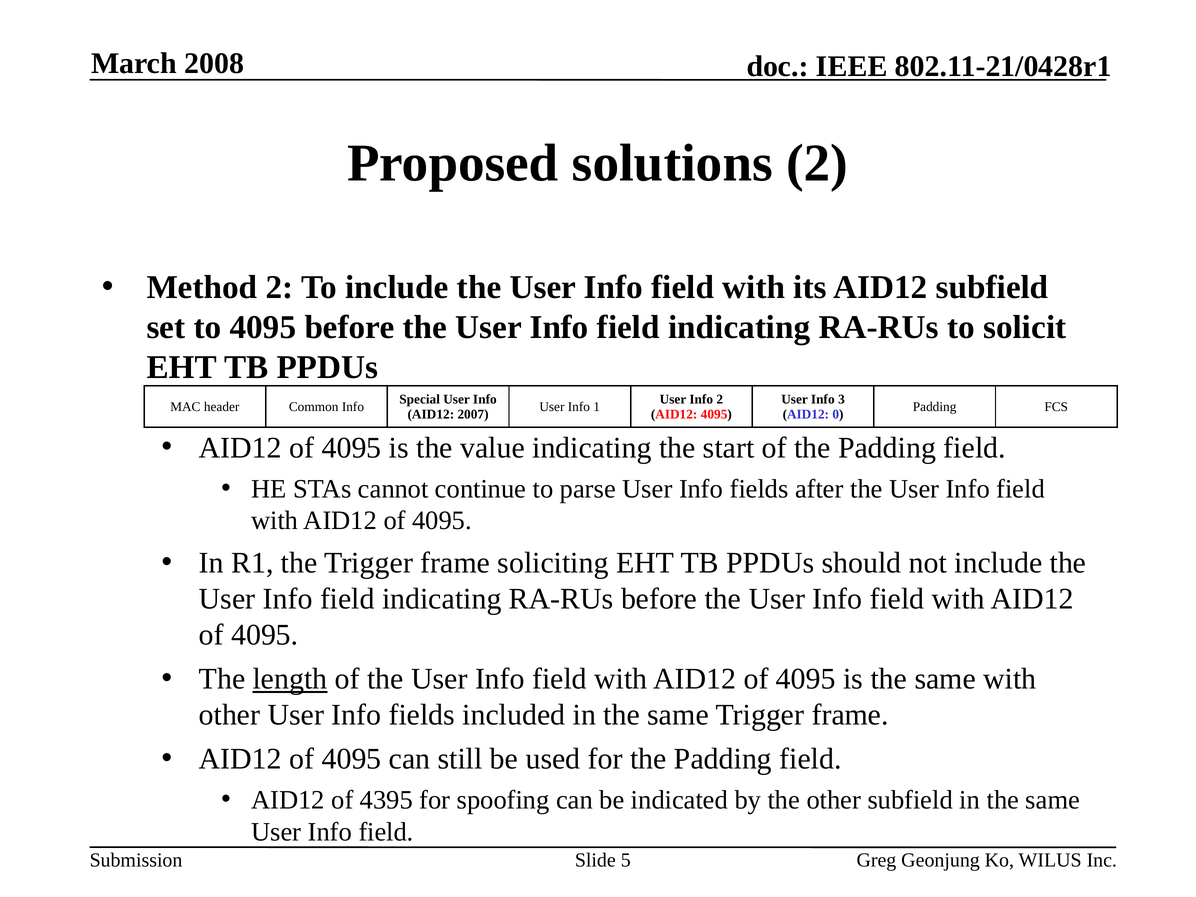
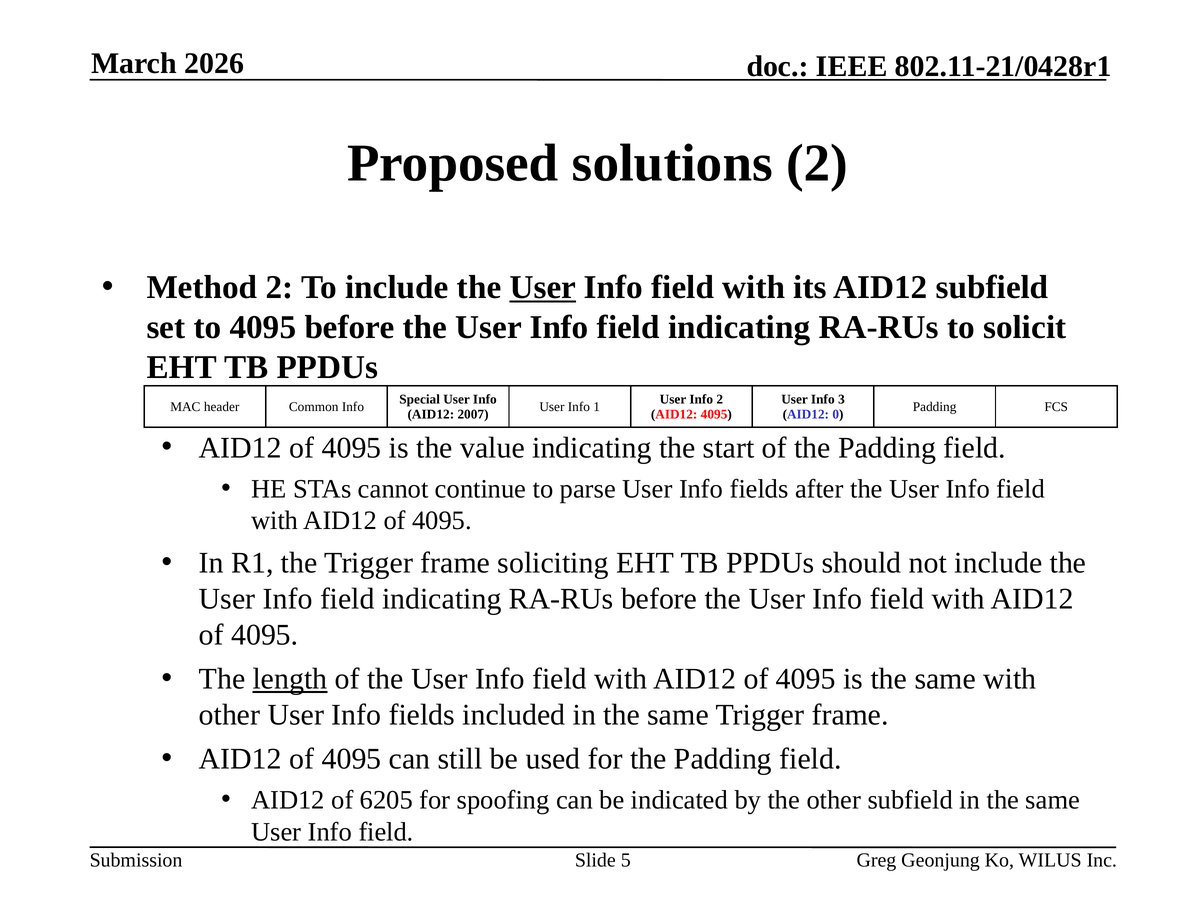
2008: 2008 -> 2026 (214, 63)
User underline: none -> present (543, 287)
4395: 4395 -> 6205 (386, 800)
